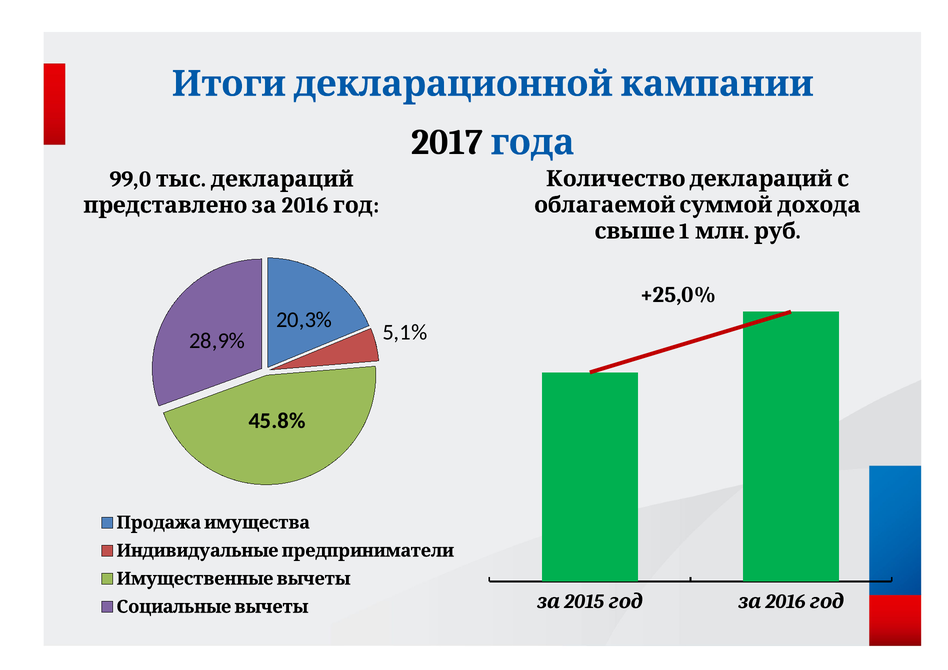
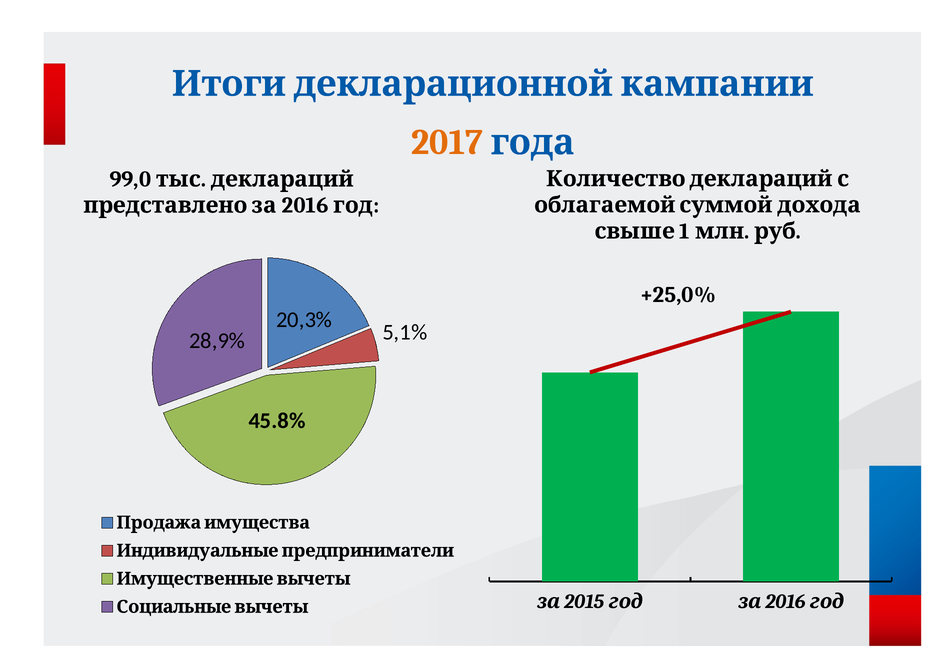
2017 colour: black -> orange (447, 142)
